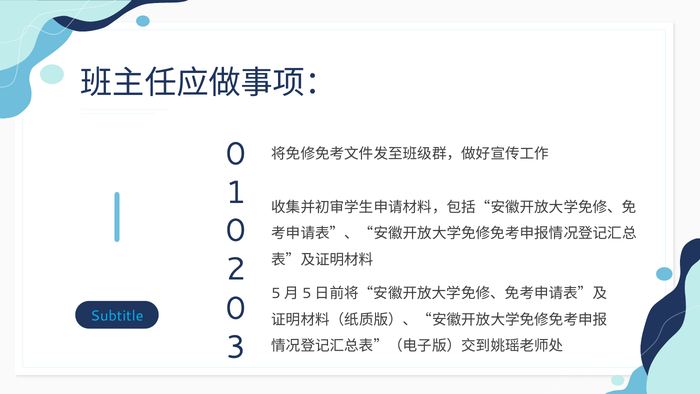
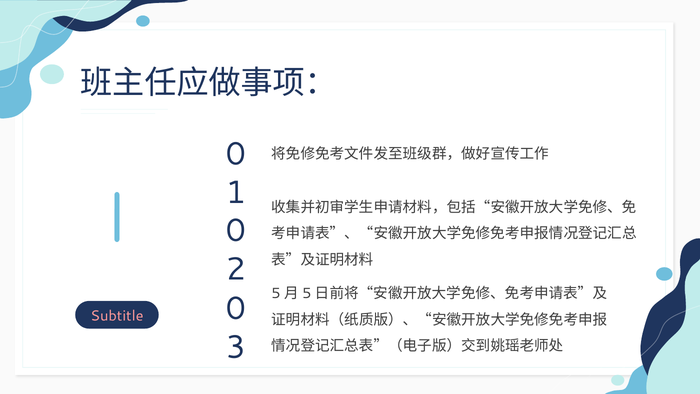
Subtitle colour: light blue -> pink (117, 316)
